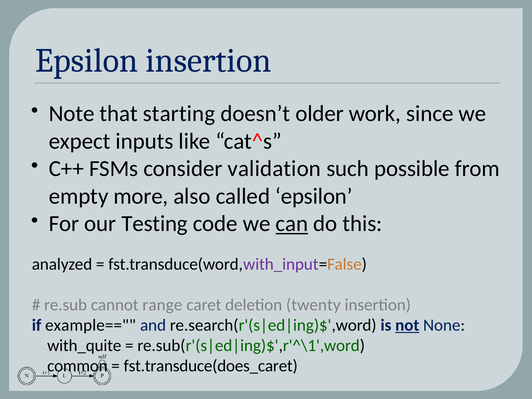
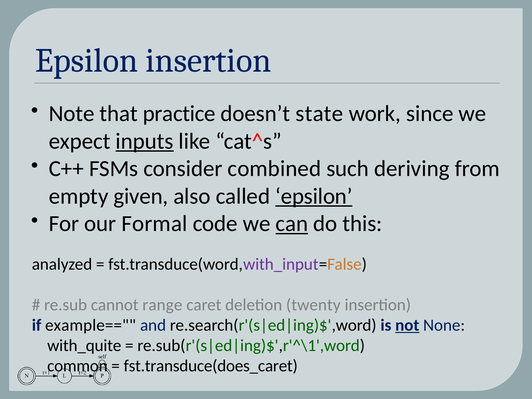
starting: starting -> practice (179, 114)
older: older -> state (319, 114)
inputs underline: none -> present (145, 141)
validation: validation -> combined (274, 169)
possible: possible -> deriving (412, 169)
more: more -> given (141, 196)
epsilon underline: none -> present (314, 196)
Testing: Testing -> Formal (154, 224)
